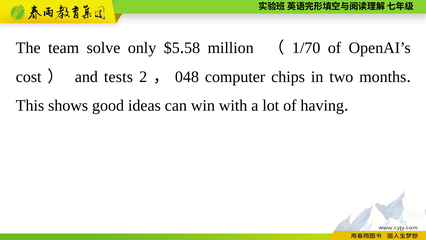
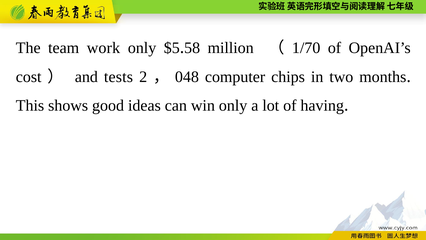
solve: solve -> work (103, 48)
win with: with -> only (233, 105)
